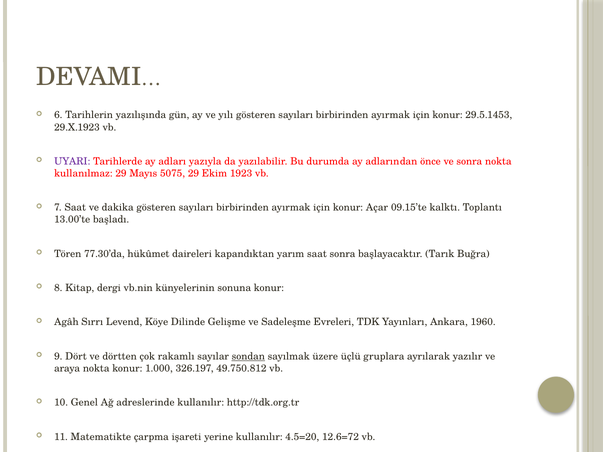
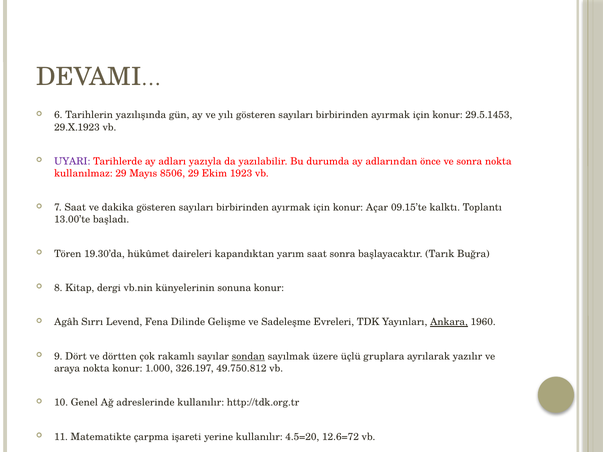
5075: 5075 -> 8506 (173, 174)
77.30’da: 77.30’da -> 19.30’da (104, 254)
Köye: Köye -> Fena (157, 322)
Ankara underline: none -> present (449, 322)
